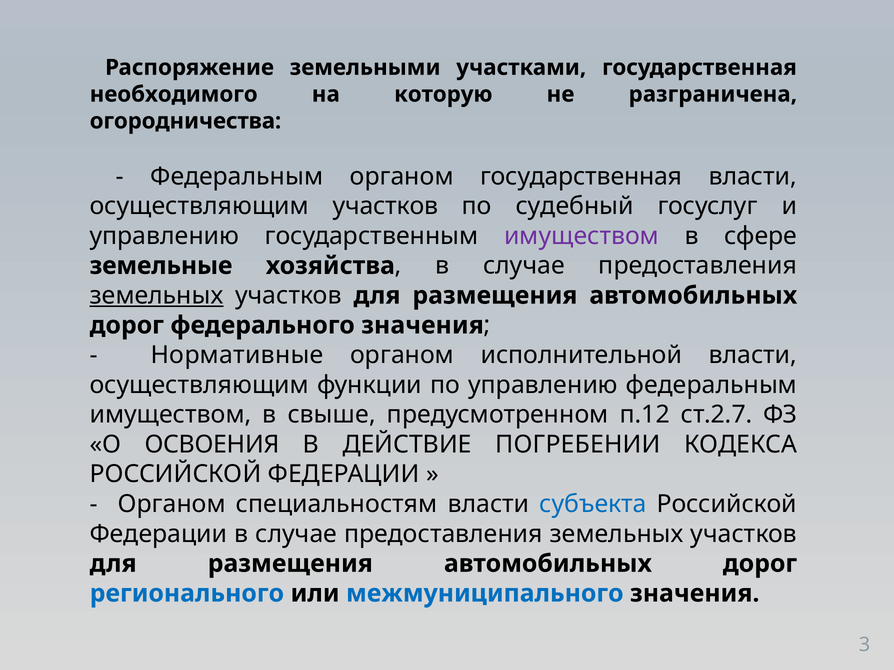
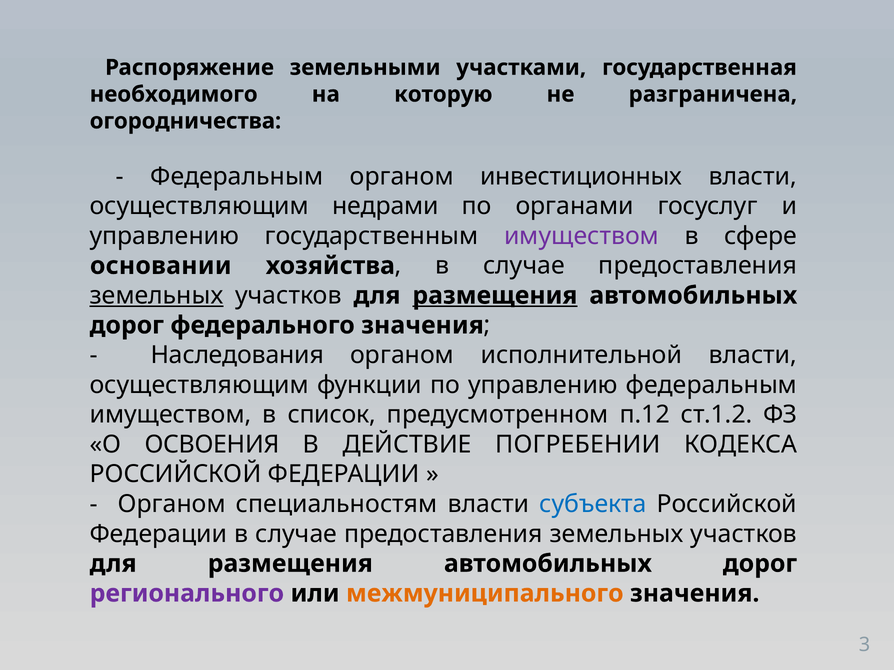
органом государственная: государственная -> инвестиционных (581, 176)
осуществляющим участков: участков -> недрами (385, 206)
судебный: судебный -> органами (575, 206)
земельные: земельные -> основании (161, 266)
размещения underline: none -> present (495, 296)
Нормативные: Нормативные -> Наследования (237, 355)
свыше: свыше -> список (332, 415)
ст.2.7: ст.2.7 -> ст.1.2 (717, 415)
регионального colour: blue -> purple (187, 594)
межмуниципального colour: blue -> orange (485, 594)
